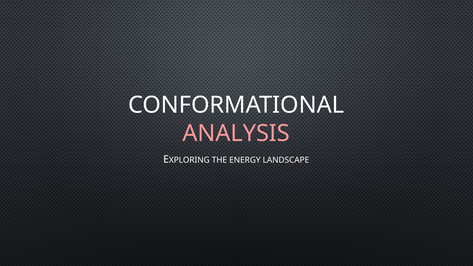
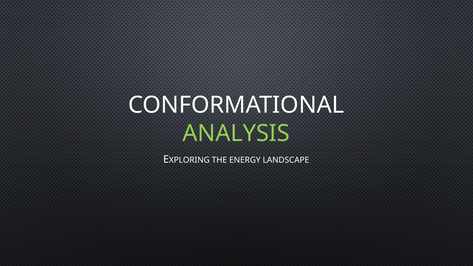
ANALYSIS colour: pink -> light green (236, 133)
